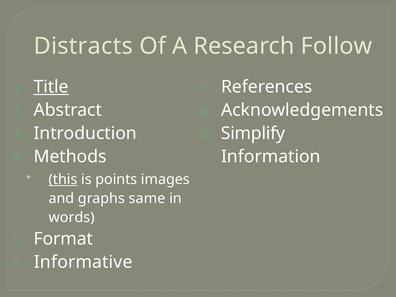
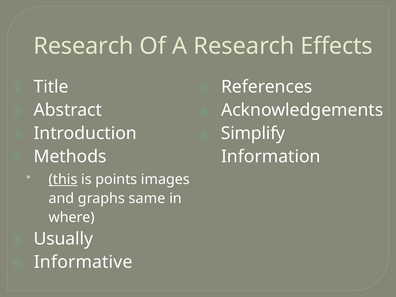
Distracts: Distracts -> Research (83, 46)
Follow: Follow -> Effects (337, 46)
Title underline: present -> none (51, 87)
words: words -> where (72, 217)
Format: Format -> Usually (63, 239)
